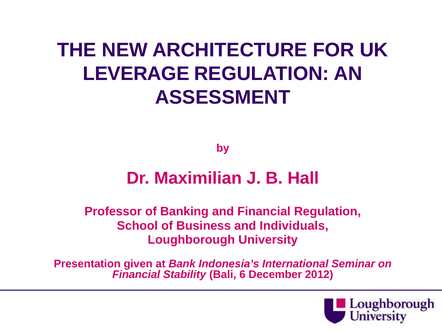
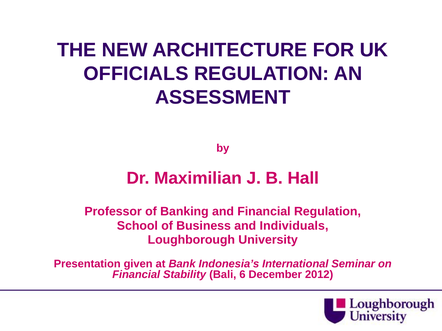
LEVERAGE: LEVERAGE -> OFFICIALS (136, 74)
